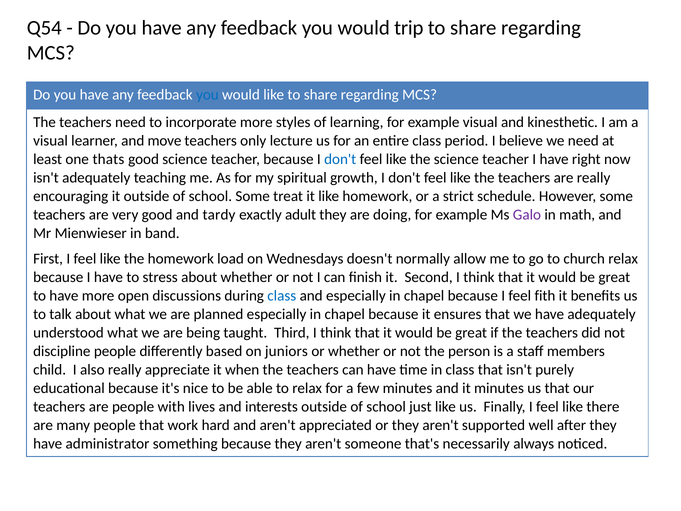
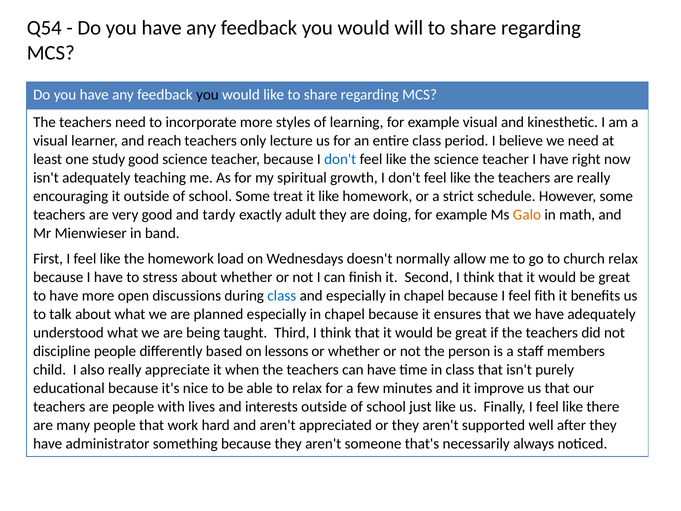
trip: trip -> will (409, 28)
you colour: blue -> black (207, 95)
move: move -> reach (164, 141)
thats: thats -> study (109, 159)
Galo colour: purple -> orange (527, 215)
juniors: juniors -> lessons (287, 351)
it minutes: minutes -> improve (499, 388)
